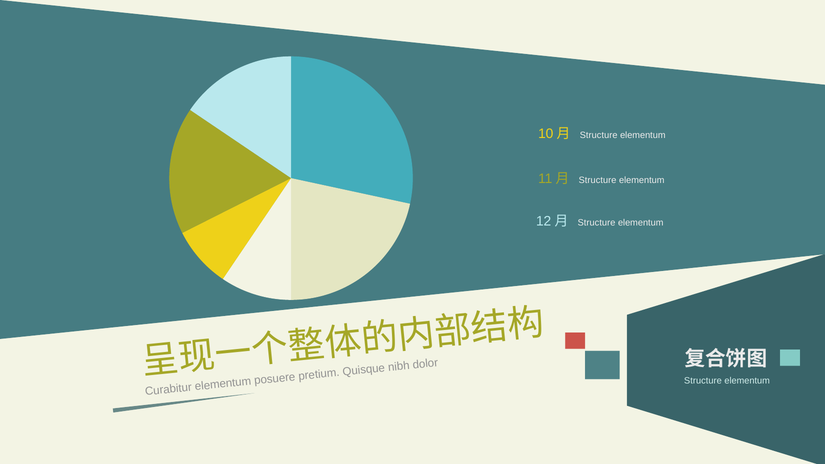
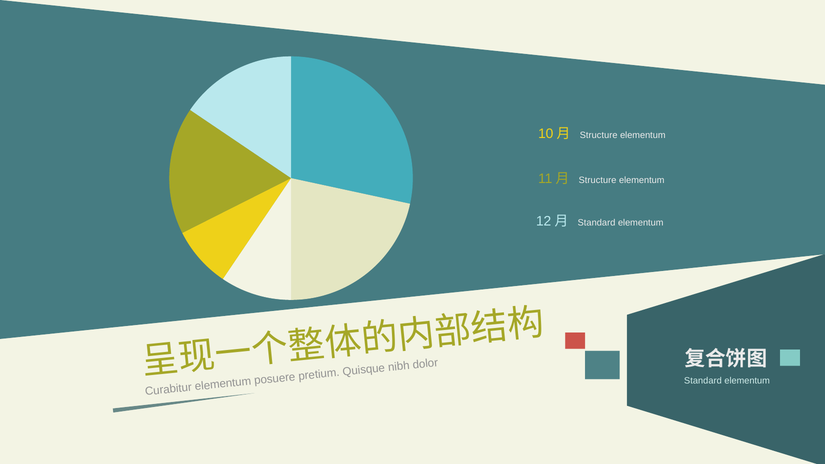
Structure: Structure -> Standard (597, 223)
Structure: Structure -> Standard (703, 381)
